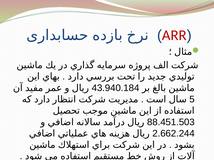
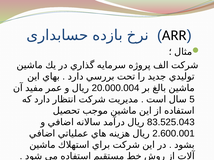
ARR colour: red -> black (174, 35)
43.940.184: 43.940.184 -> 20.000.004 (116, 88)
88.451.503: 88.451.503 -> 83.525.043 (171, 122)
2.662.244: 2.662.244 -> 2.600.001 (174, 134)
